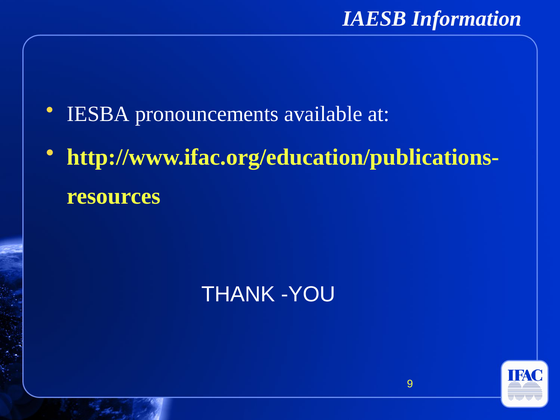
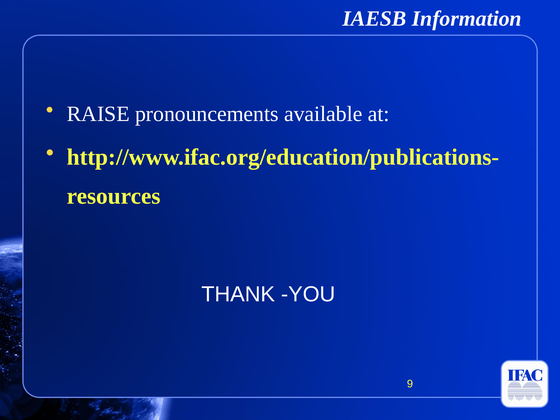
IESBA: IESBA -> RAISE (98, 114)
